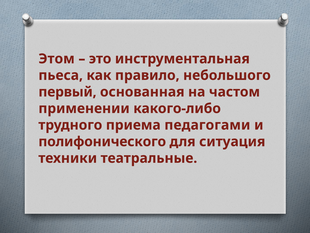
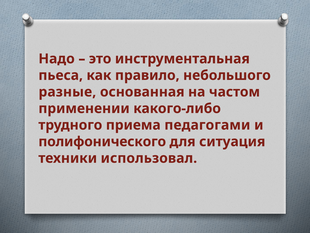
Этом: Этом -> Надо (57, 59)
первый: первый -> разные (67, 92)
театральные: театральные -> использовал (149, 158)
